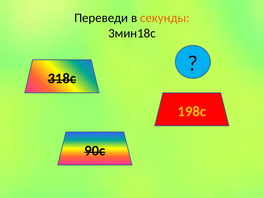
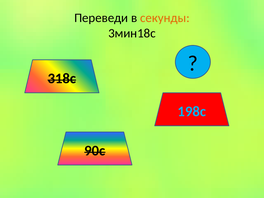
198с colour: yellow -> light blue (192, 112)
